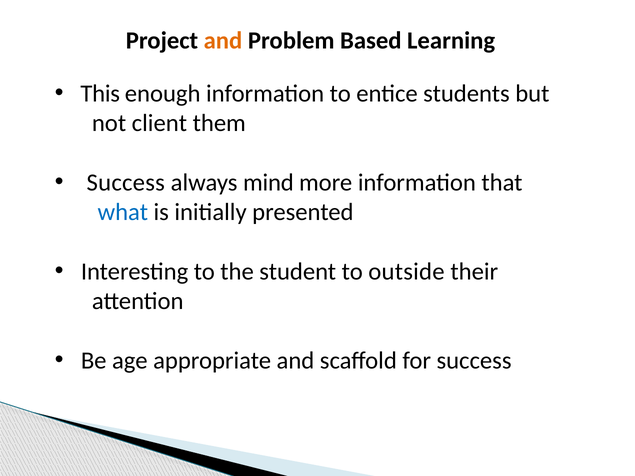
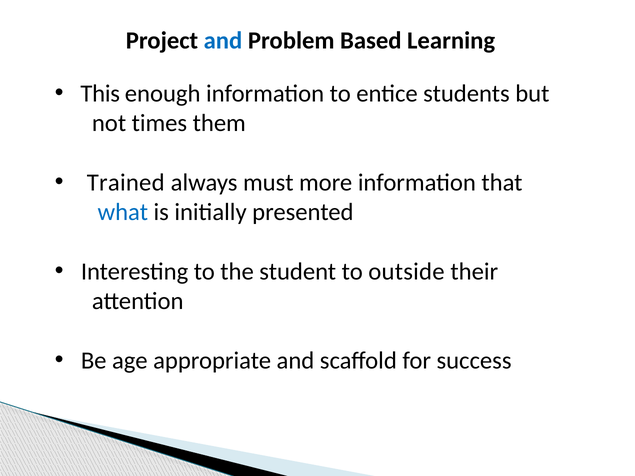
and colour: orange -> blue (223, 41)
client: client -> times (159, 123)
Success: Success -> Trained (126, 183)
mind: mind -> must (268, 183)
